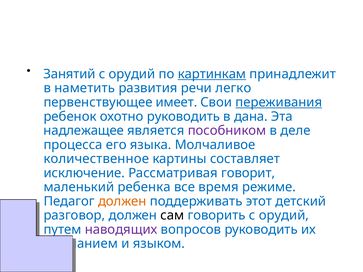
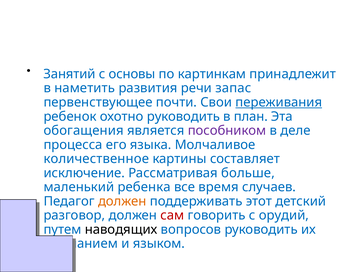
орудий: орудий -> основы (132, 74)
картинкам underline: present -> none (212, 74)
легко: легко -> запас (233, 88)
имеет: имеет -> почти (176, 102)
дана: дана -> план (251, 117)
надлежащее: надлежащее -> обогащения (84, 131)
говорит: говорит -> больше (248, 173)
режиме: режиме -> случаев (269, 187)
сам colour: black -> red (172, 216)
наводящих colour: purple -> black (121, 230)
